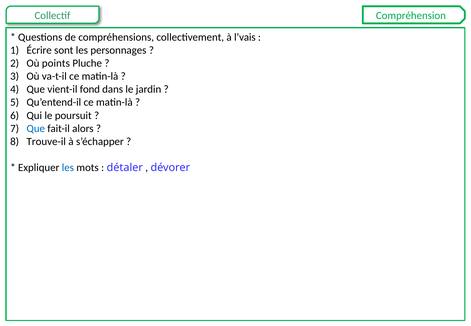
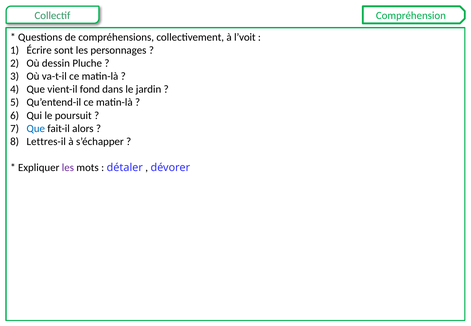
l’vais: l’vais -> l’voit (245, 37)
points: points -> dessin (56, 63)
Trouve-il: Trouve-il -> Lettres-il (46, 142)
les colour: blue -> purple (68, 168)
